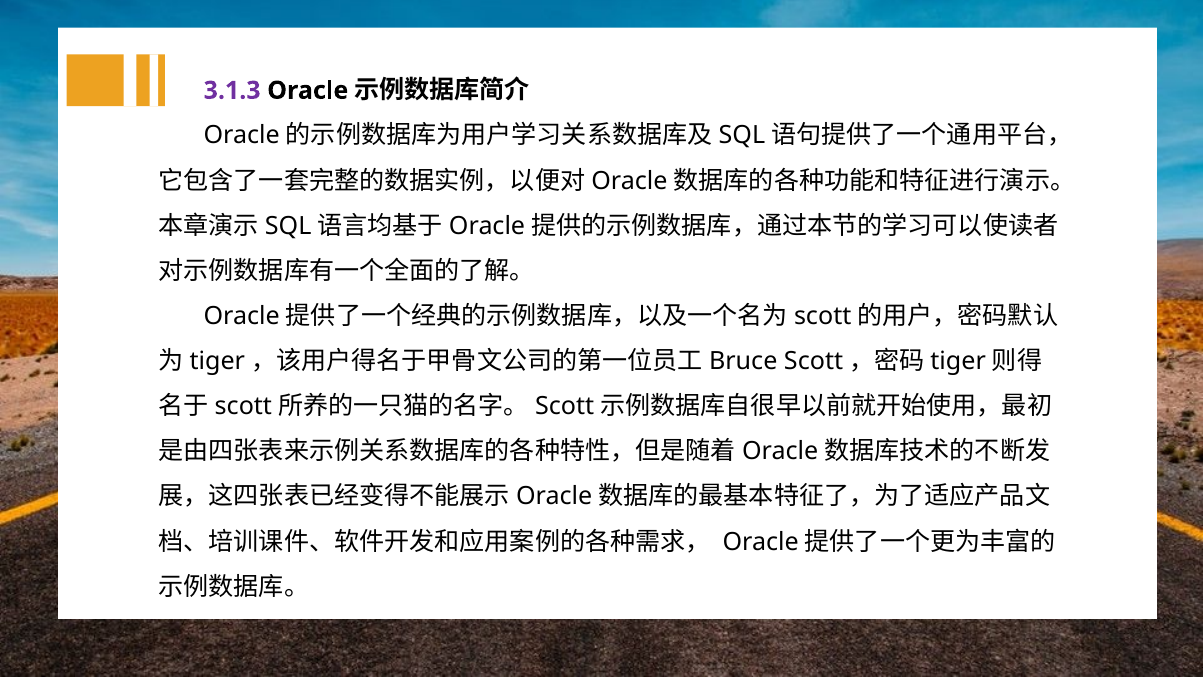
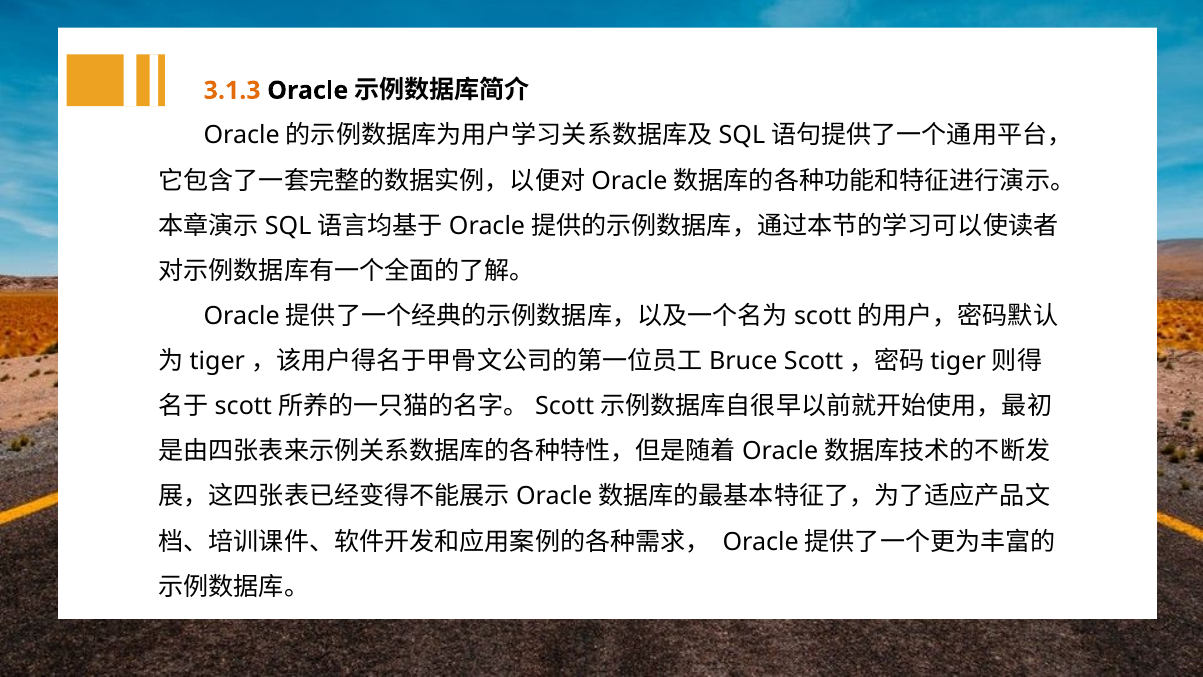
3.1.3 colour: purple -> orange (232, 90)
